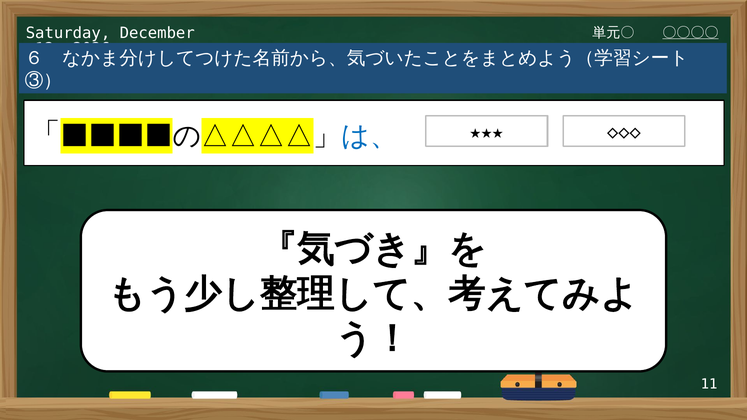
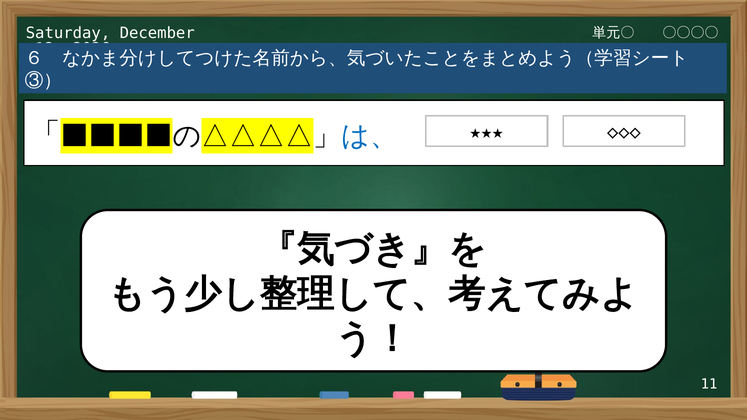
〇〇〇〇 underline: present -> none (690, 33)
